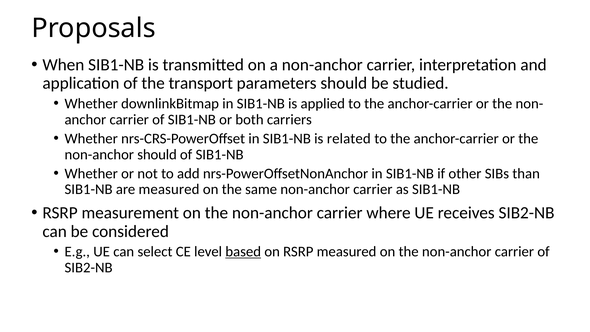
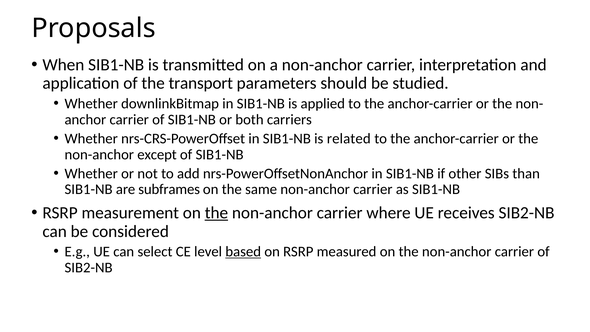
non-anchor should: should -> except (157, 154)
are measured: measured -> subframes (169, 189)
the underline: none -> present (216, 213)
